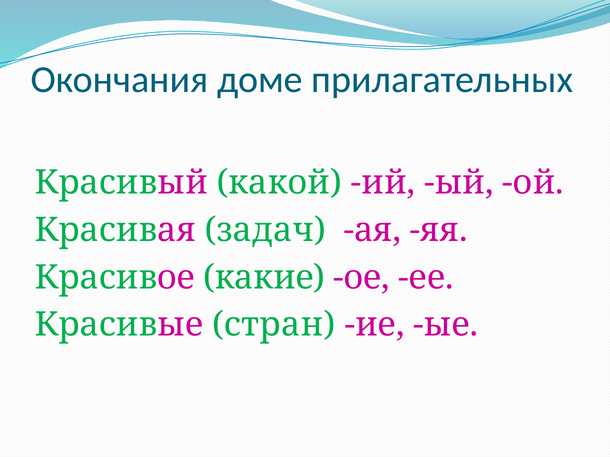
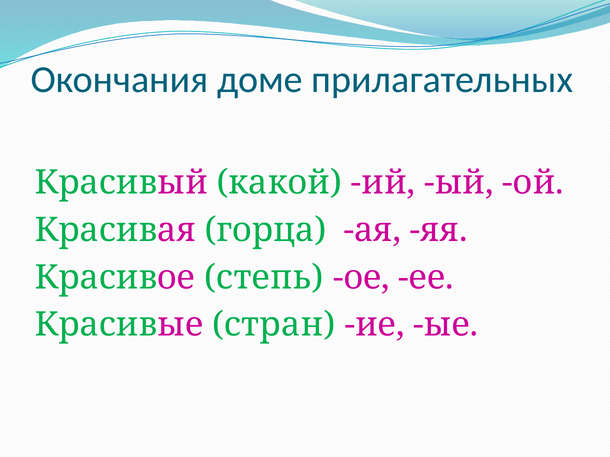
задач: задач -> горца (265, 230)
какие: какие -> степь (264, 278)
